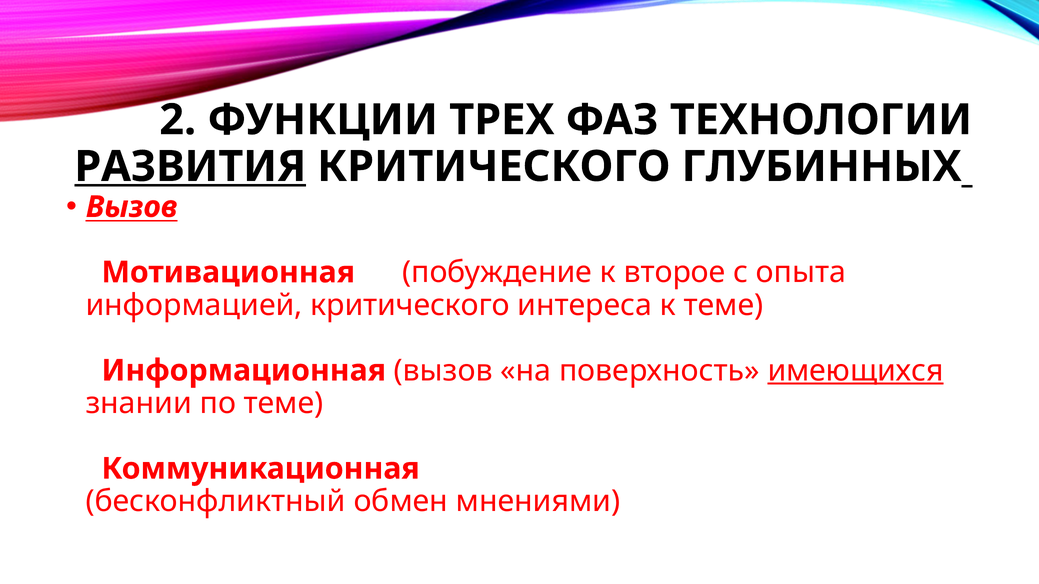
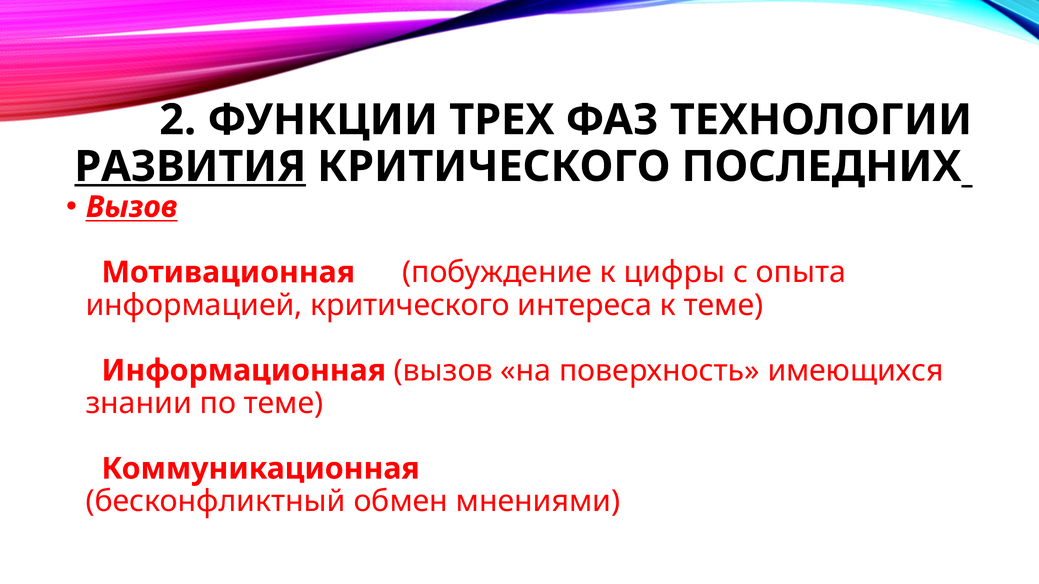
ГЛУБИННЫХ: ГЛУБИННЫХ -> ПОСЛЕДНИХ (821, 167)
второе: второе -> цифры (674, 273)
имеющихся underline: present -> none (856, 371)
